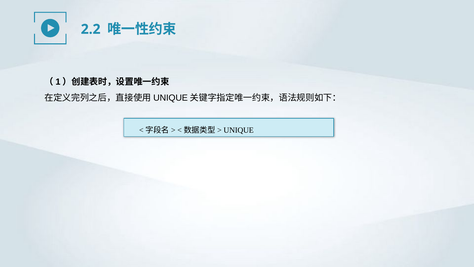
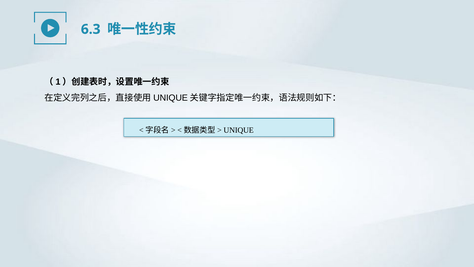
2.2: 2.2 -> 6.3 (91, 29)
